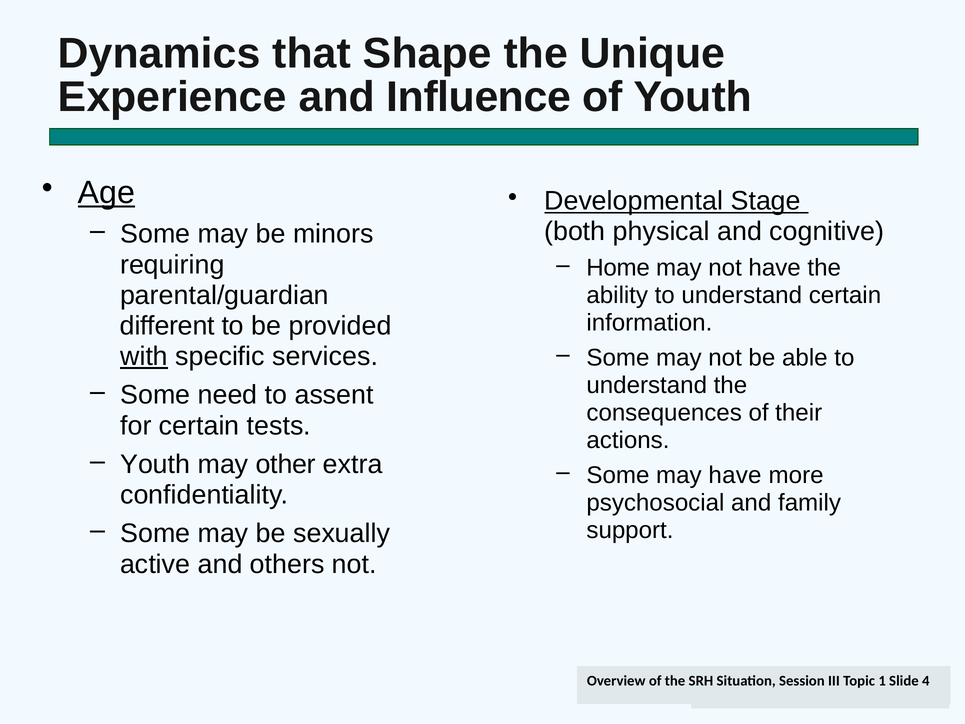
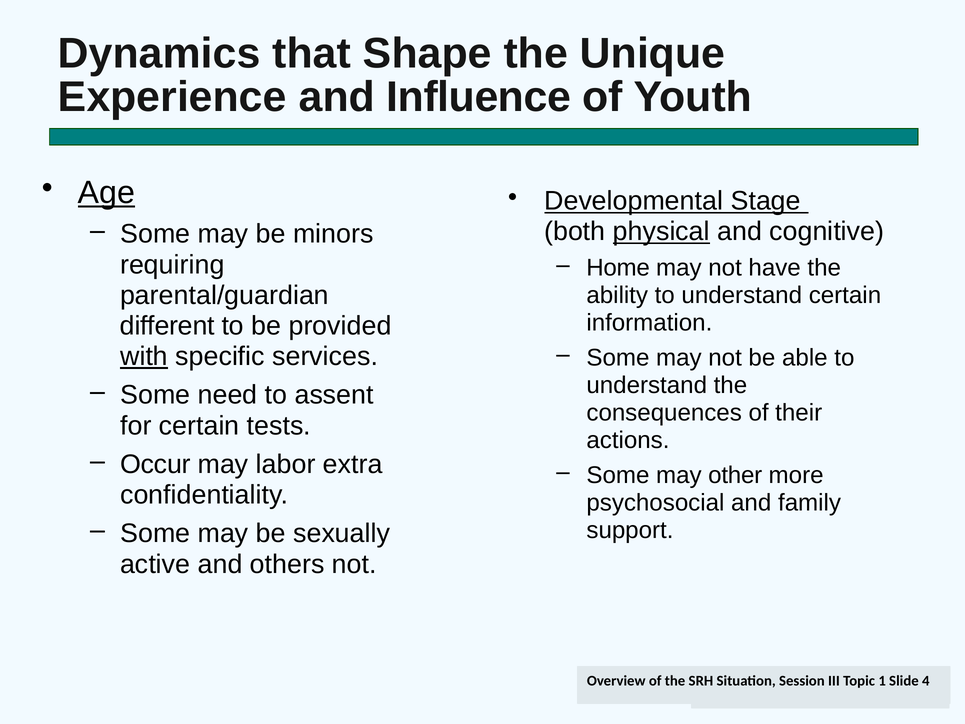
physical underline: none -> present (661, 232)
Youth: Youth -> Occur (155, 464)
other: other -> labor (286, 464)
may have: have -> other (735, 475)
